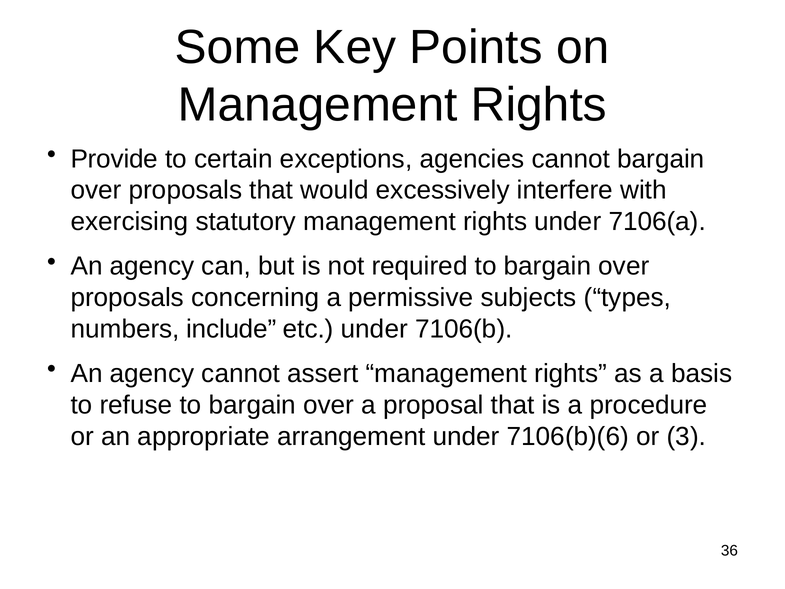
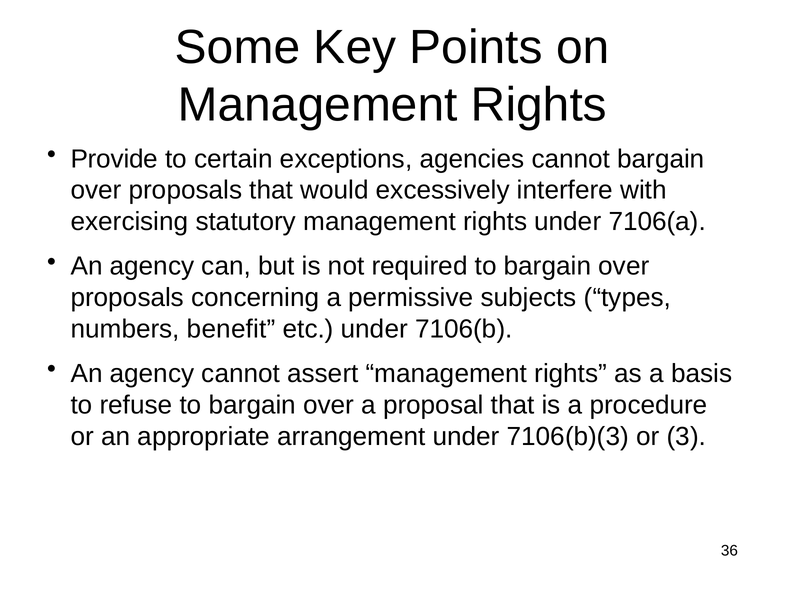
include: include -> benefit (231, 329)
7106(b)(6: 7106(b)(6 -> 7106(b)(3 (568, 436)
